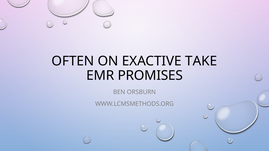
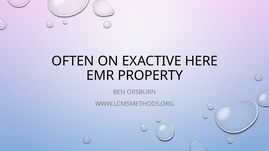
TAKE: TAKE -> HERE (201, 61)
PROMISES: PROMISES -> PROPERTY (150, 76)
